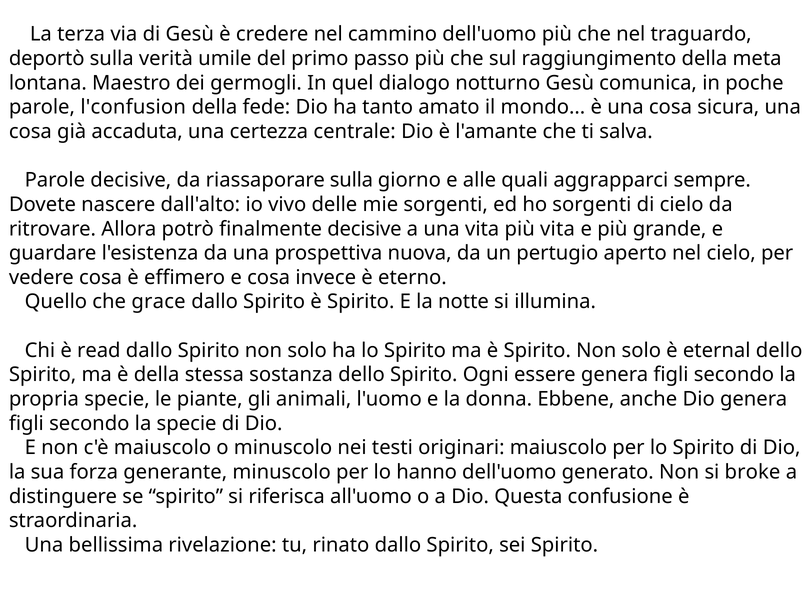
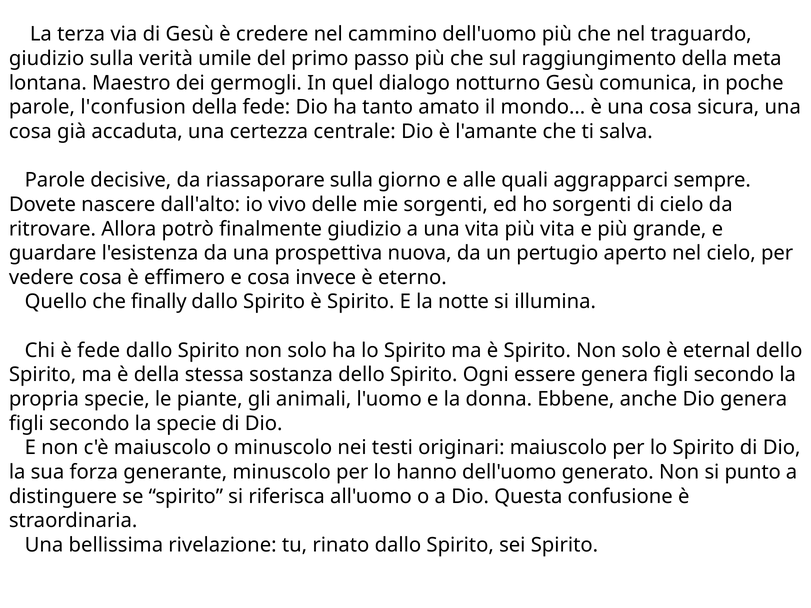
deportò: deportò -> giudizio (47, 59)
finalmente decisive: decisive -> giudizio (364, 229)
grace: grace -> finally (159, 302)
è read: read -> fede (99, 351)
broke: broke -> punto (753, 472)
